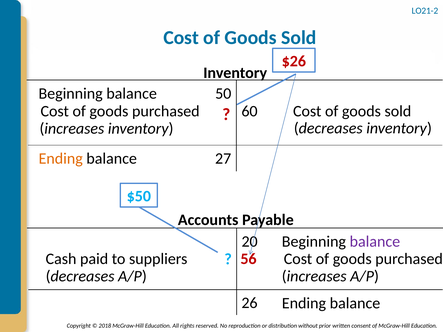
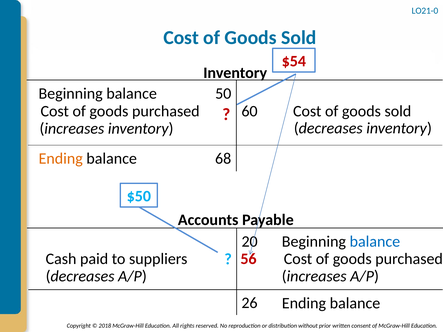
LO21-2: LO21-2 -> LO21-0 (425, 11)
$26: $26 -> $54 (294, 61)
27: 27 -> 68 (223, 159)
balance colour: purple -> blue (375, 242)
